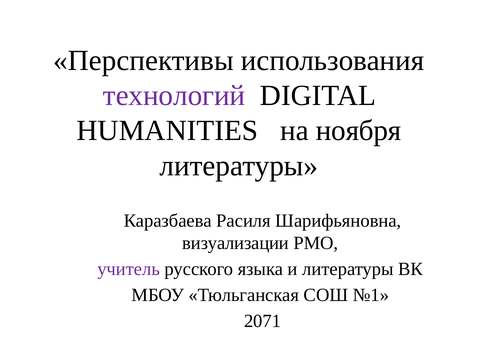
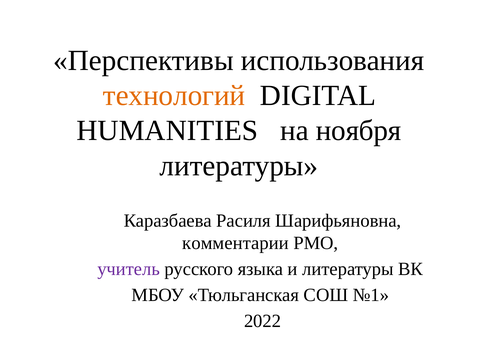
технологий colour: purple -> orange (174, 95)
визуализации: визуализации -> комментарии (236, 243)
2071: 2071 -> 2022 (263, 321)
